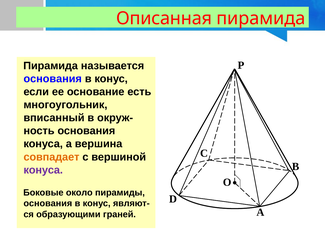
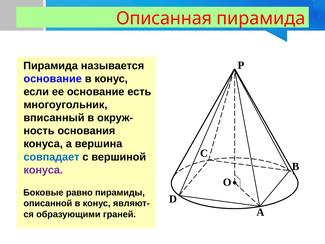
основания: основания -> основание (53, 79)
совпадает colour: orange -> blue (51, 157)
около: около -> равно (79, 192)
основания: основания -> описанной (48, 203)
